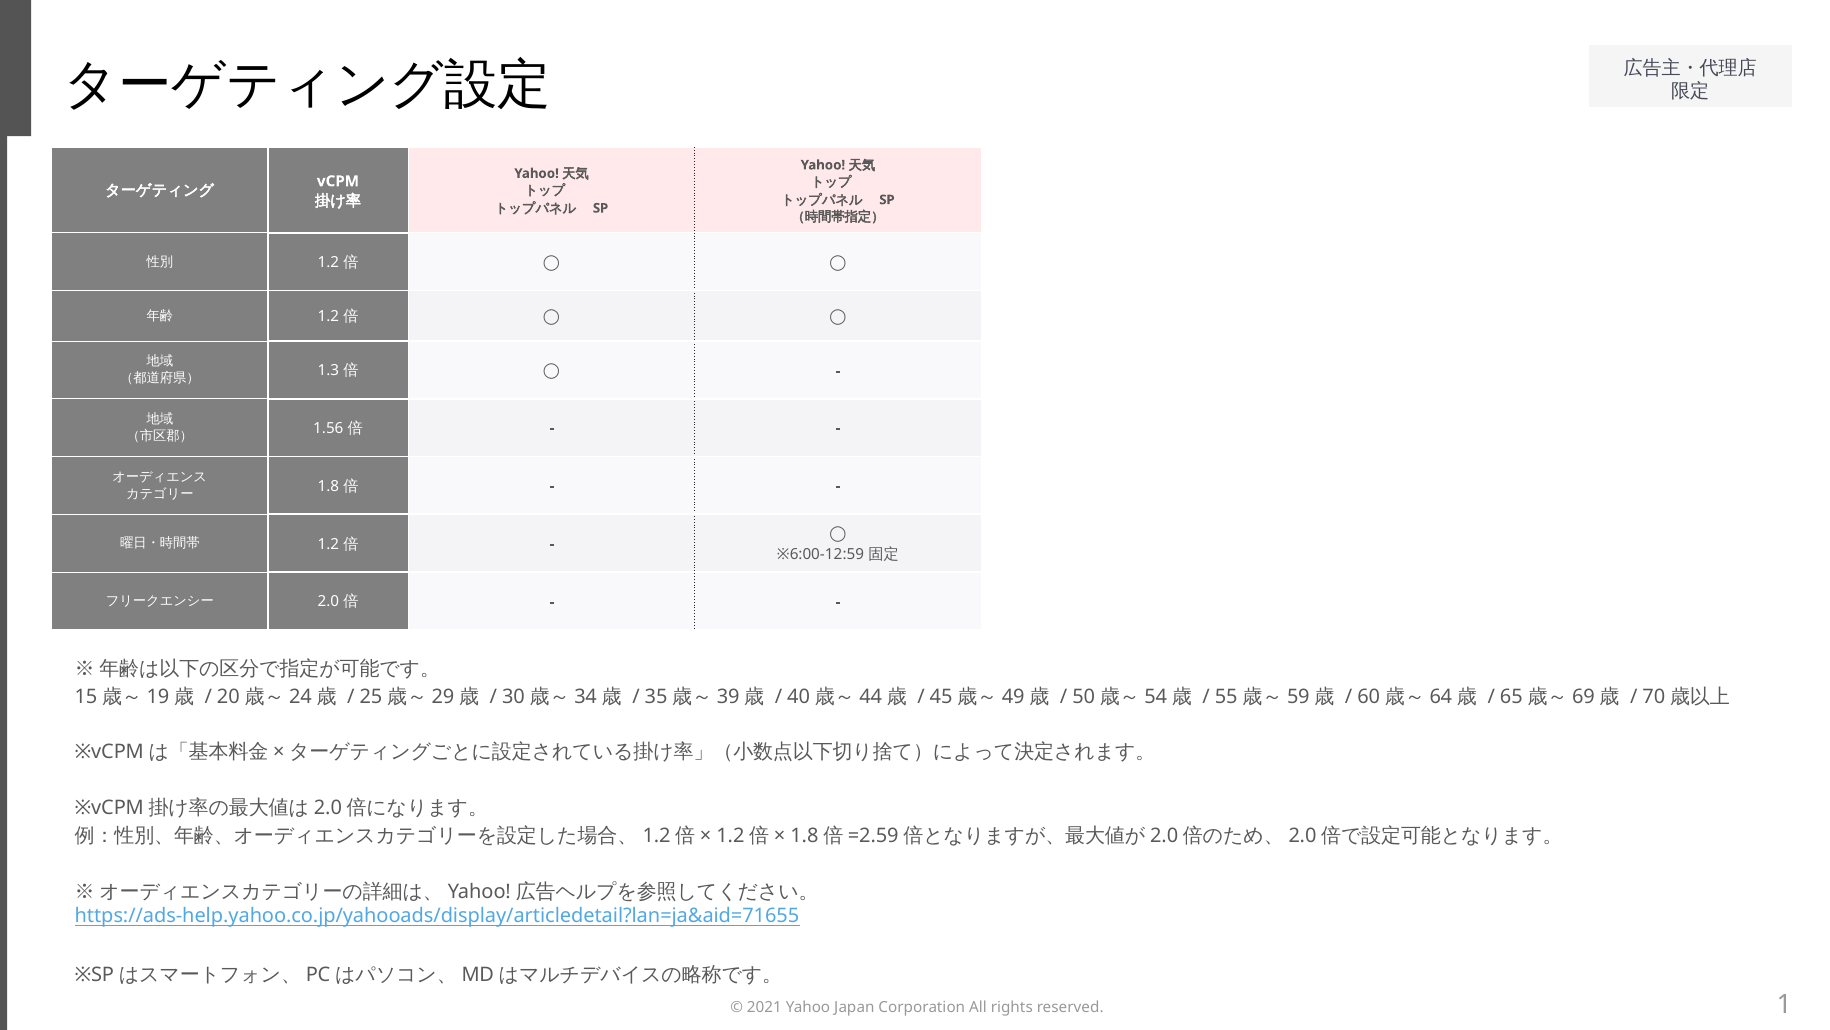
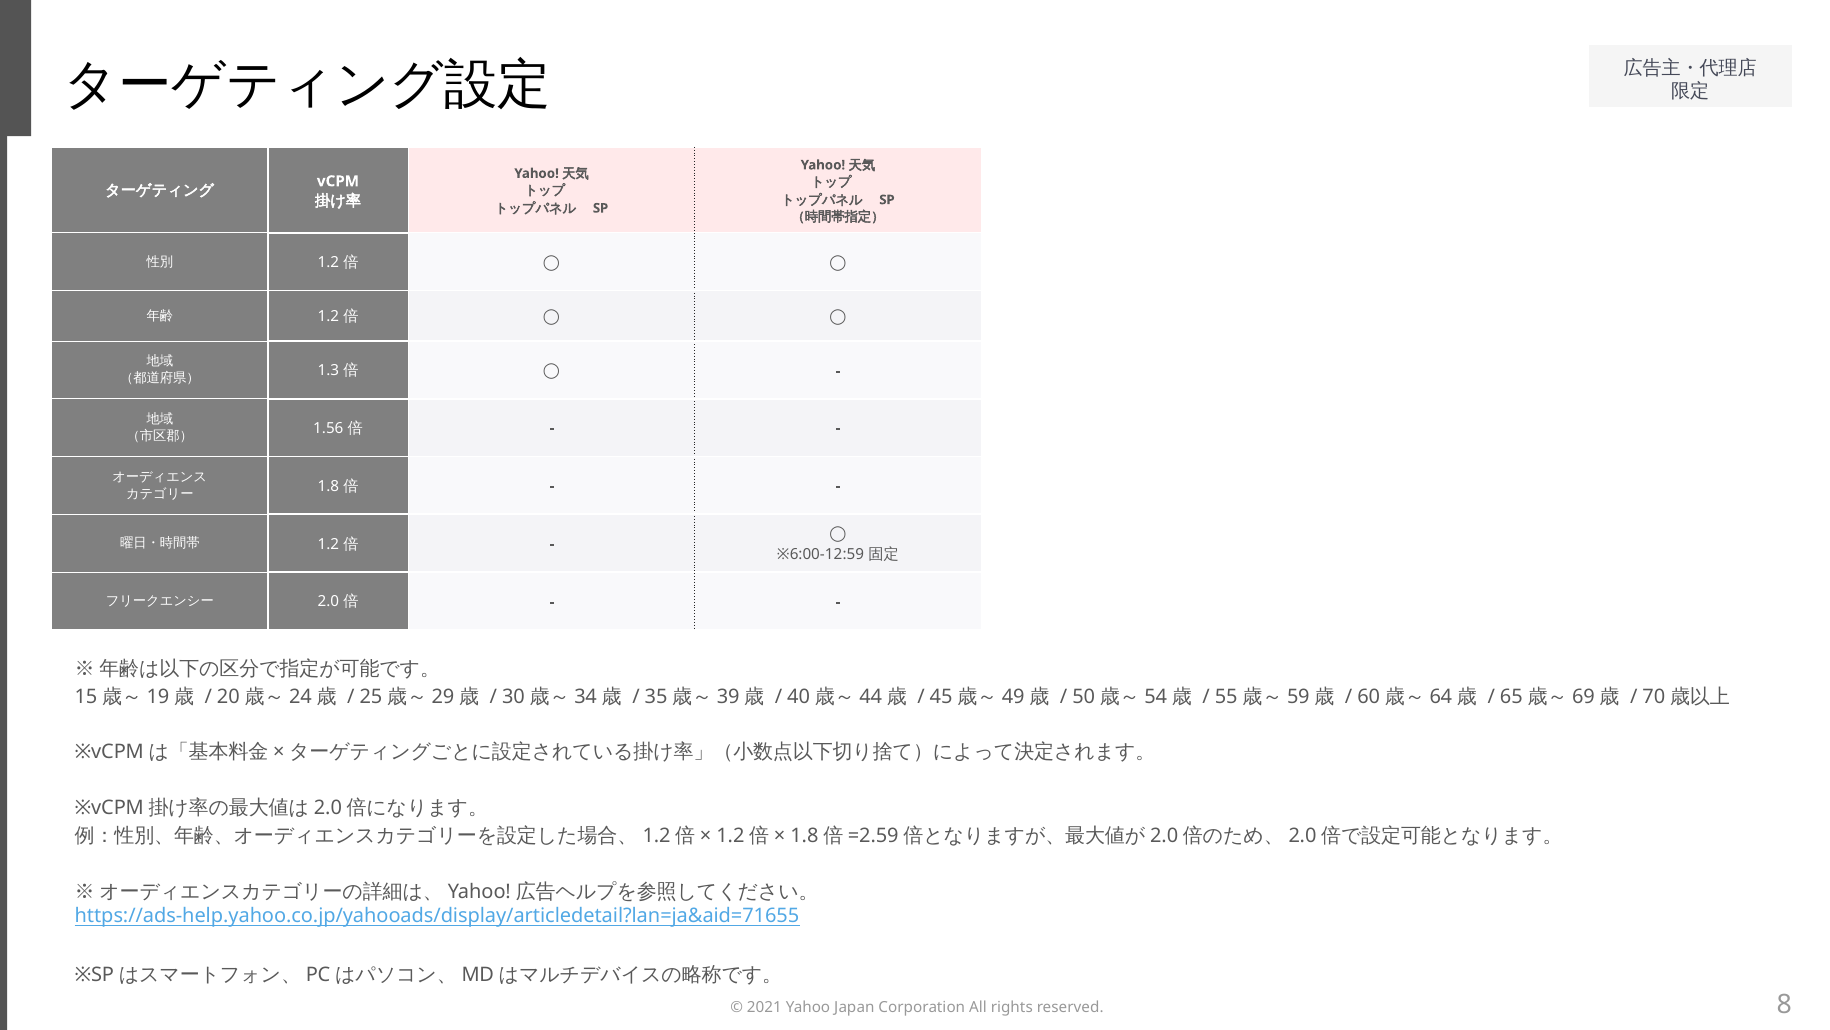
1: 1 -> 8 (1784, 1004)
